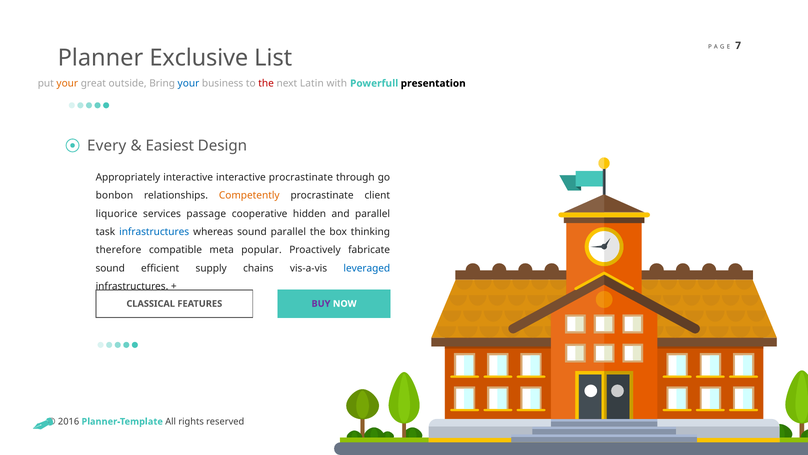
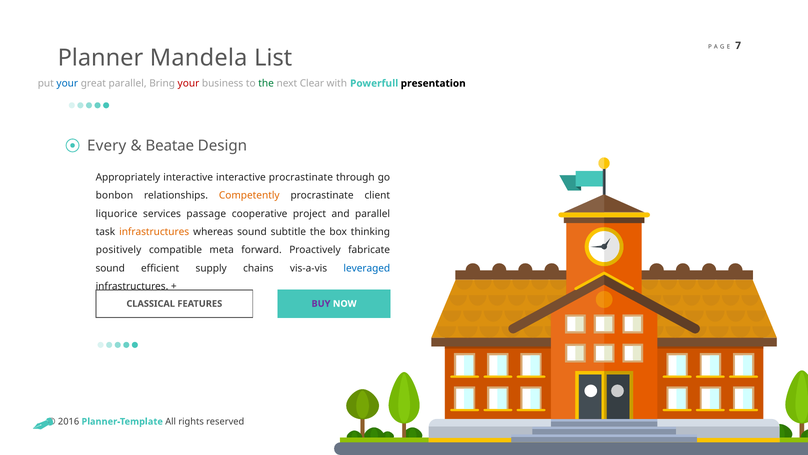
Exclusive: Exclusive -> Mandela (199, 58)
your colour: orange -> blue (67, 83)
great outside: outside -> parallel (128, 83)
your colour: blue -> red (188, 83)
the colour: red -> green (266, 83)
Latin: Latin -> Clear (312, 83)
Easiest: Easiest -> Beatae (170, 146)
hidden: hidden -> project (310, 214)
infrastructures colour: blue -> orange (154, 232)
sound parallel: parallel -> subtitle (288, 232)
therefore: therefore -> positively (119, 250)
popular: popular -> forward (262, 250)
